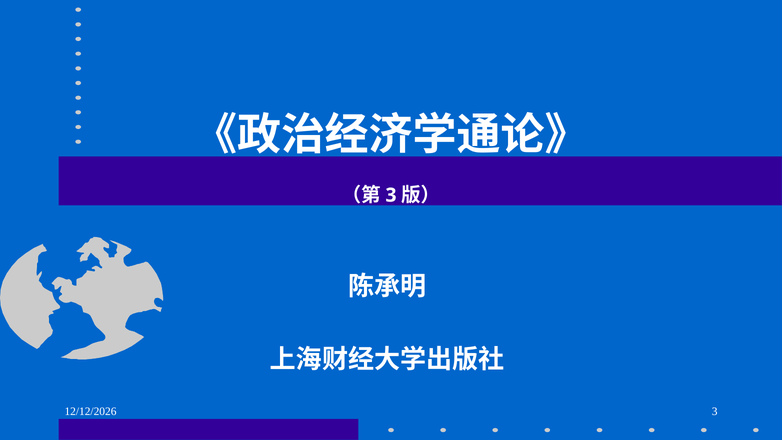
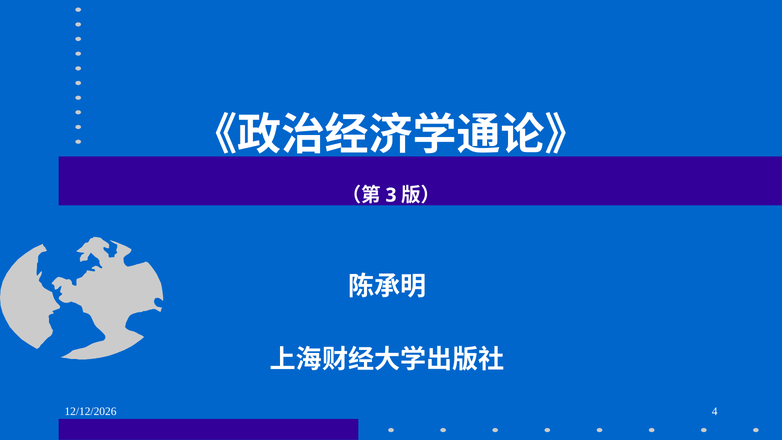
3: 3 -> 4 (715, 411)
